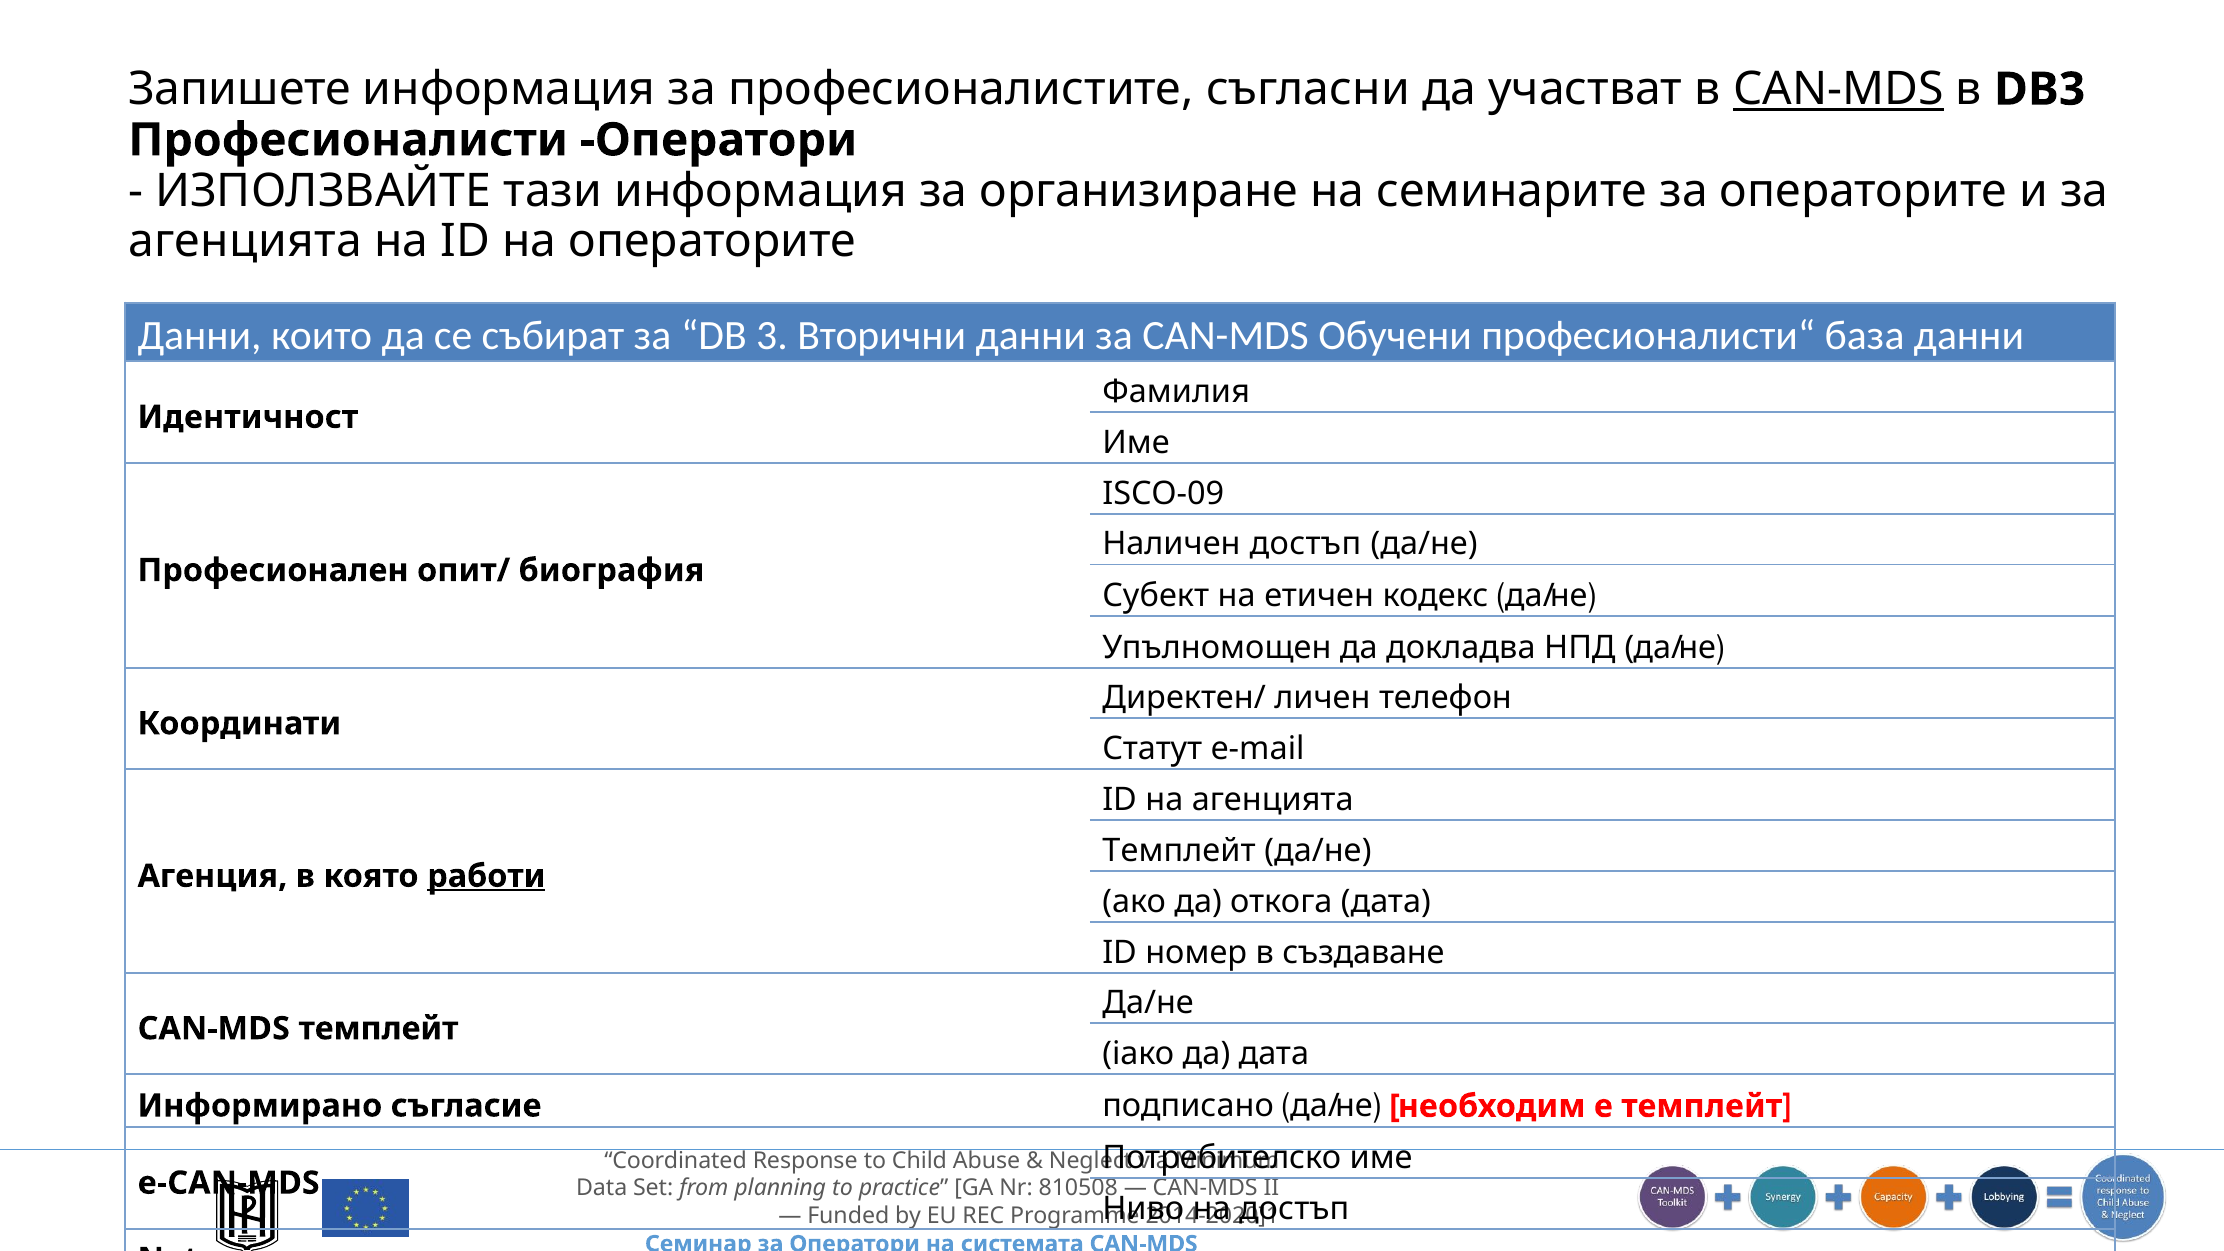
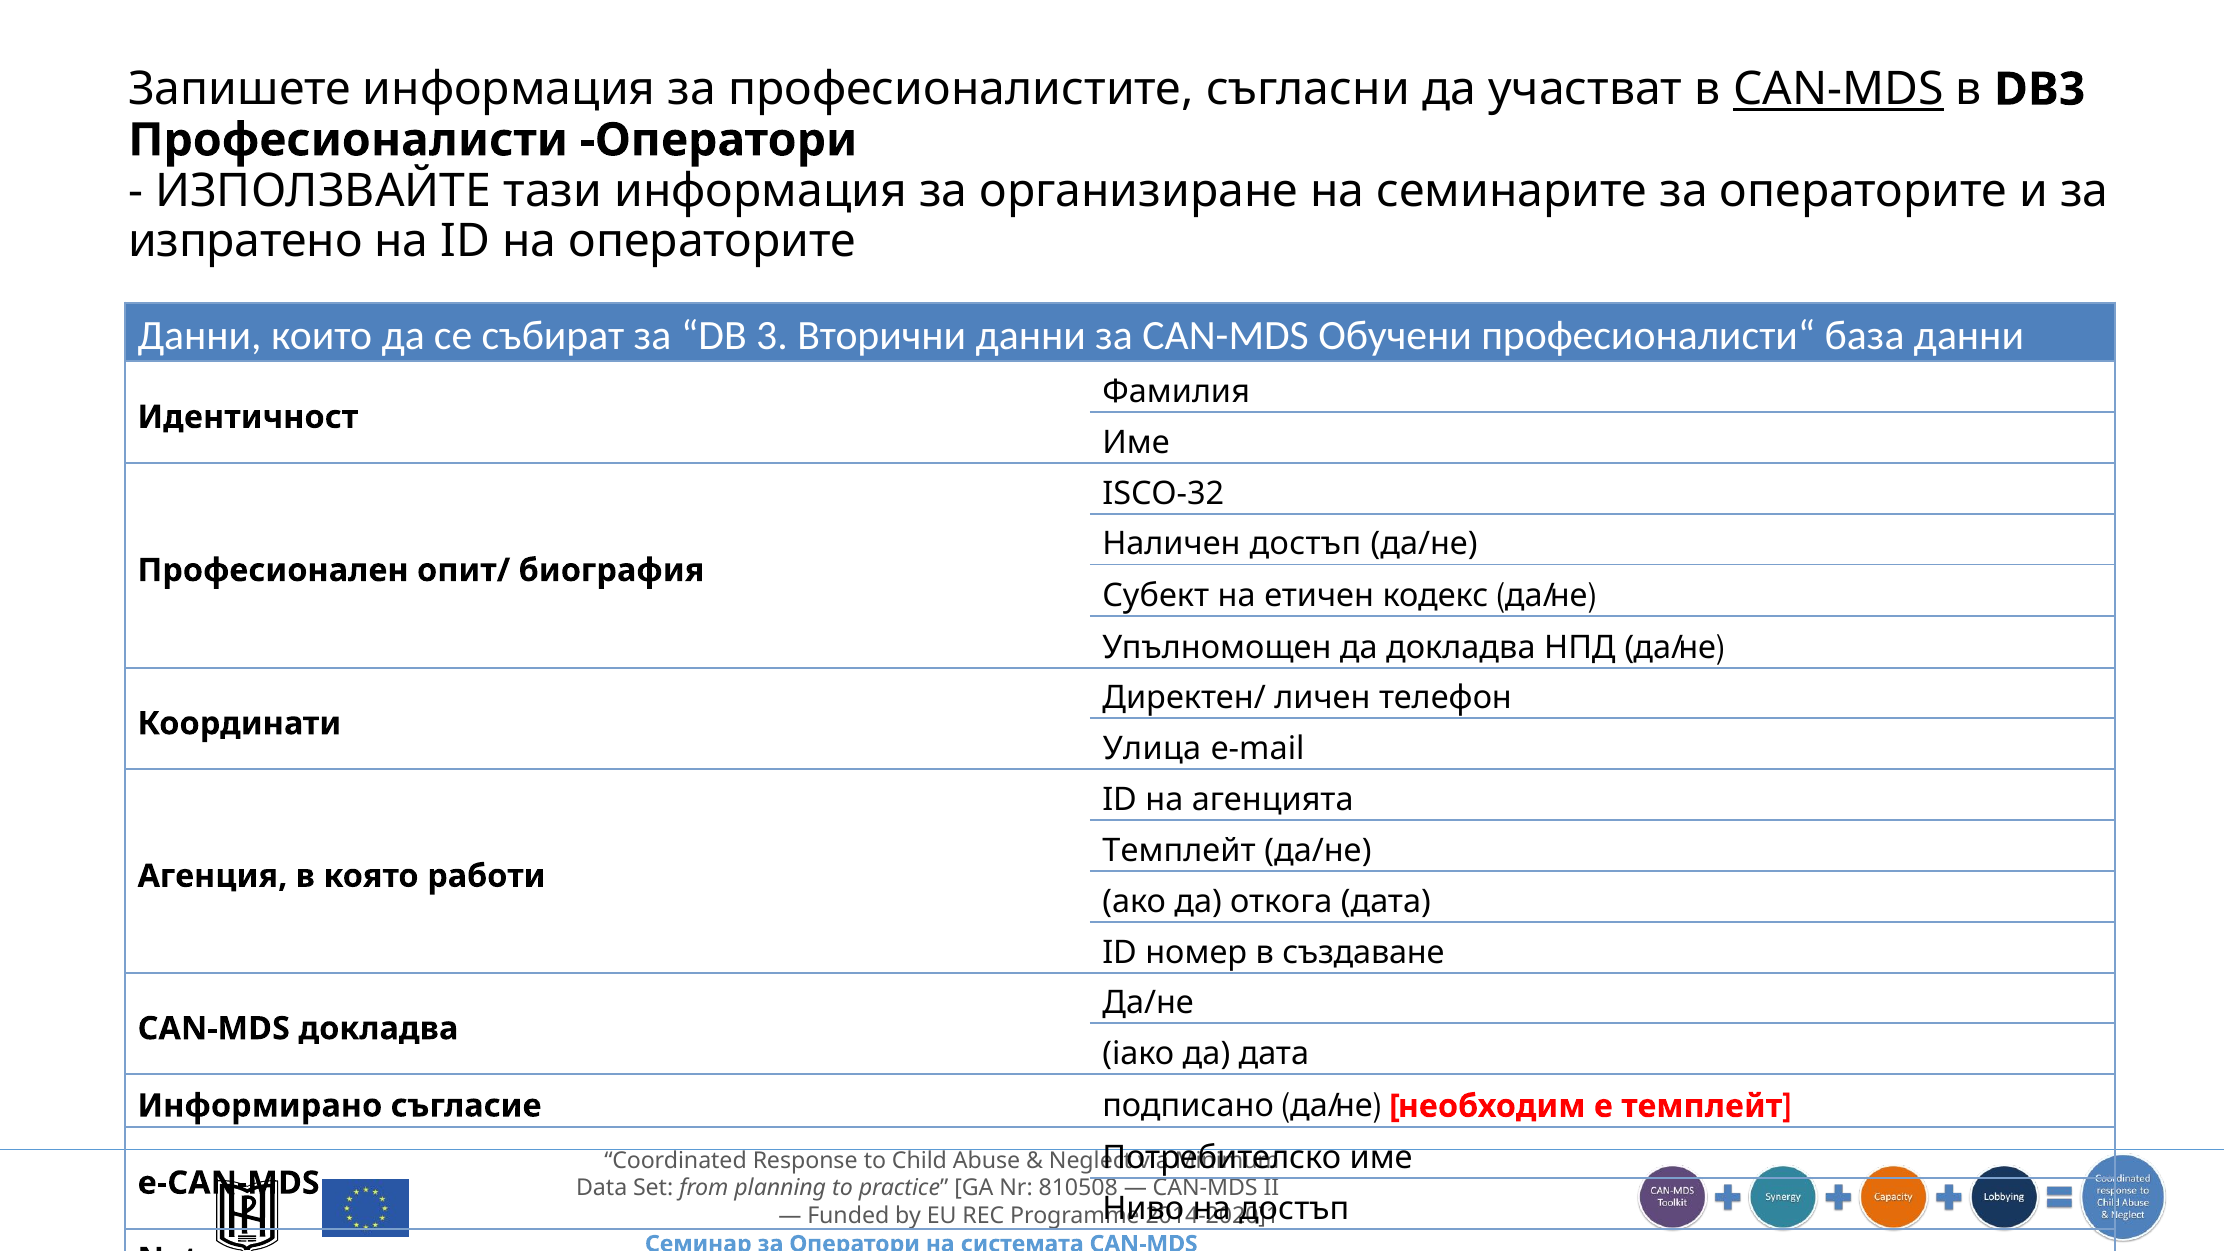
агенцията: агенцията -> изпратено (245, 242)
ISCO-09: ISCO-09 -> ISCO-32 (1163, 493)
Статут: Статут -> Улица (1152, 749)
работи underline: present -> none (486, 876)
CAN-MDS темплейт: темплейт -> докладва (378, 1029)
